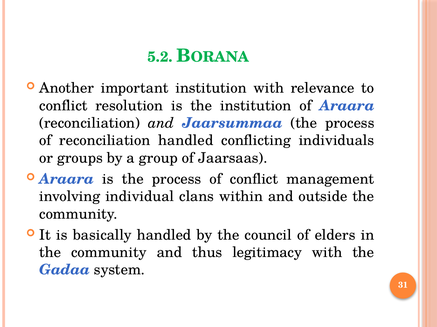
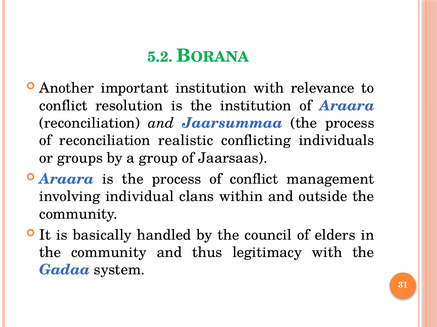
reconciliation handled: handled -> realistic (186, 141)
